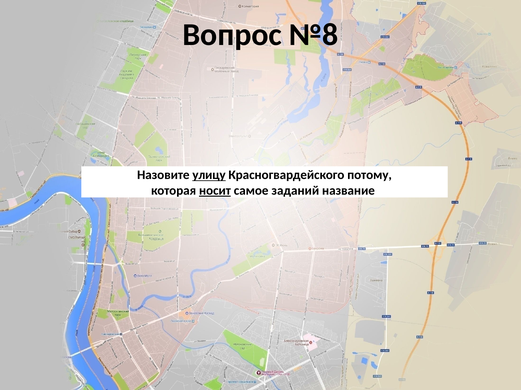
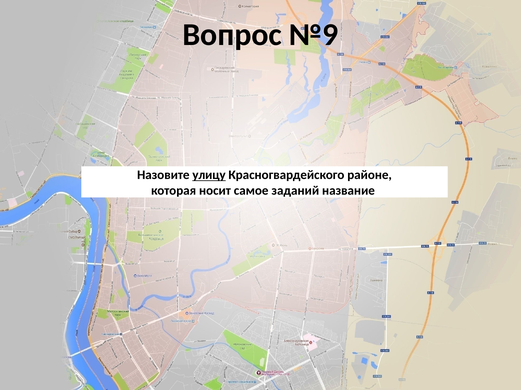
№8: №8 -> №9 (314, 35)
потому: потому -> районе (370, 175)
носит underline: present -> none (215, 191)
